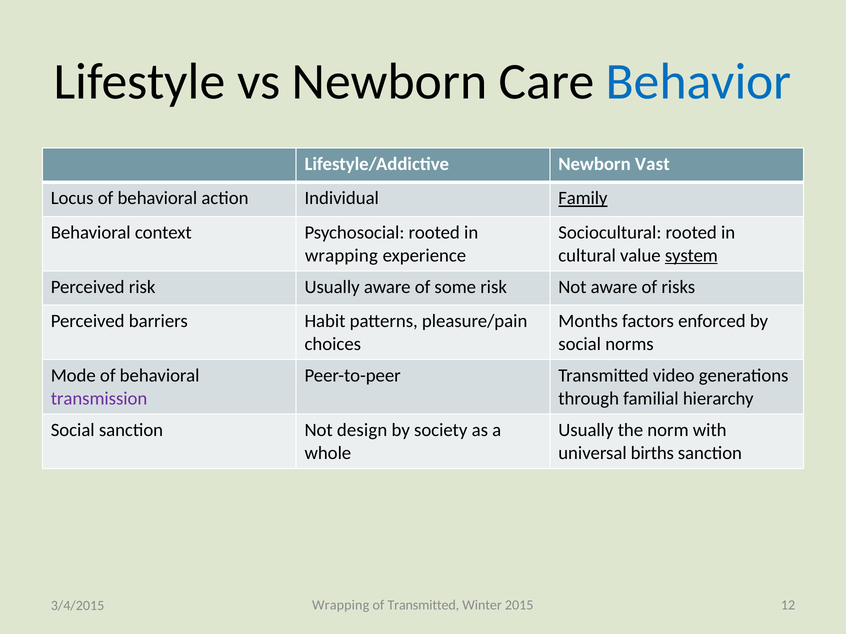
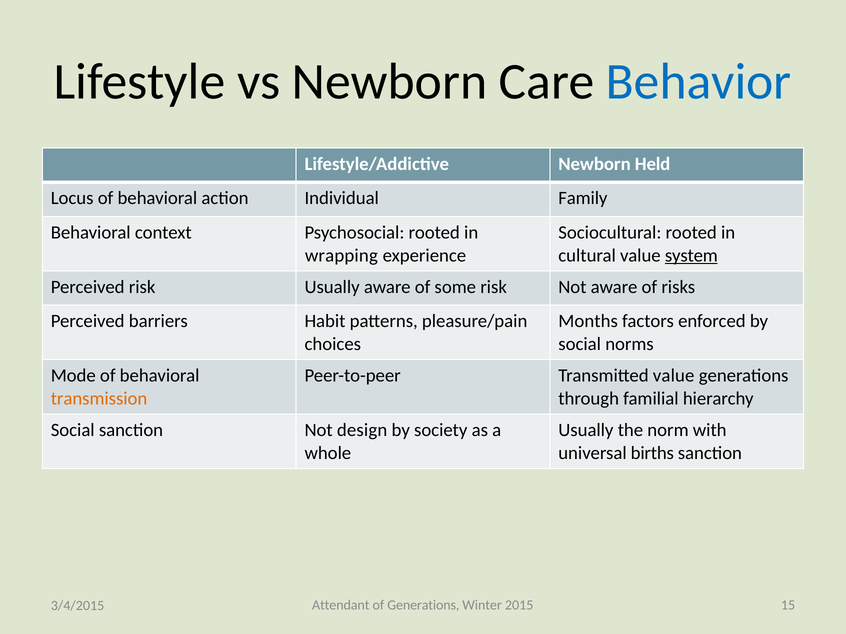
Vast: Vast -> Held (653, 164)
Family underline: present -> none (583, 198)
Transmitted video: video -> value (674, 376)
transmission colour: purple -> orange (99, 399)
Wrapping: Wrapping -> Attendant (341, 606)
of Transmitted: Transmitted -> Generations (423, 606)
12: 12 -> 15 (788, 606)
